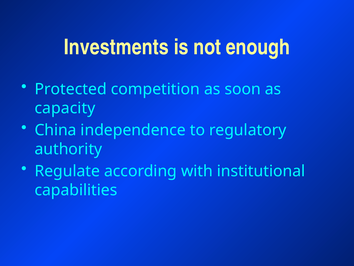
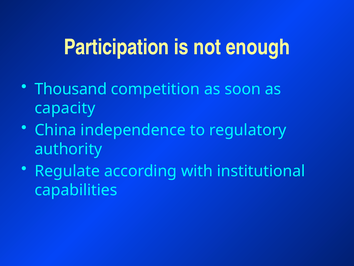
Investments: Investments -> Participation (116, 47)
Protected: Protected -> Thousand (71, 89)
